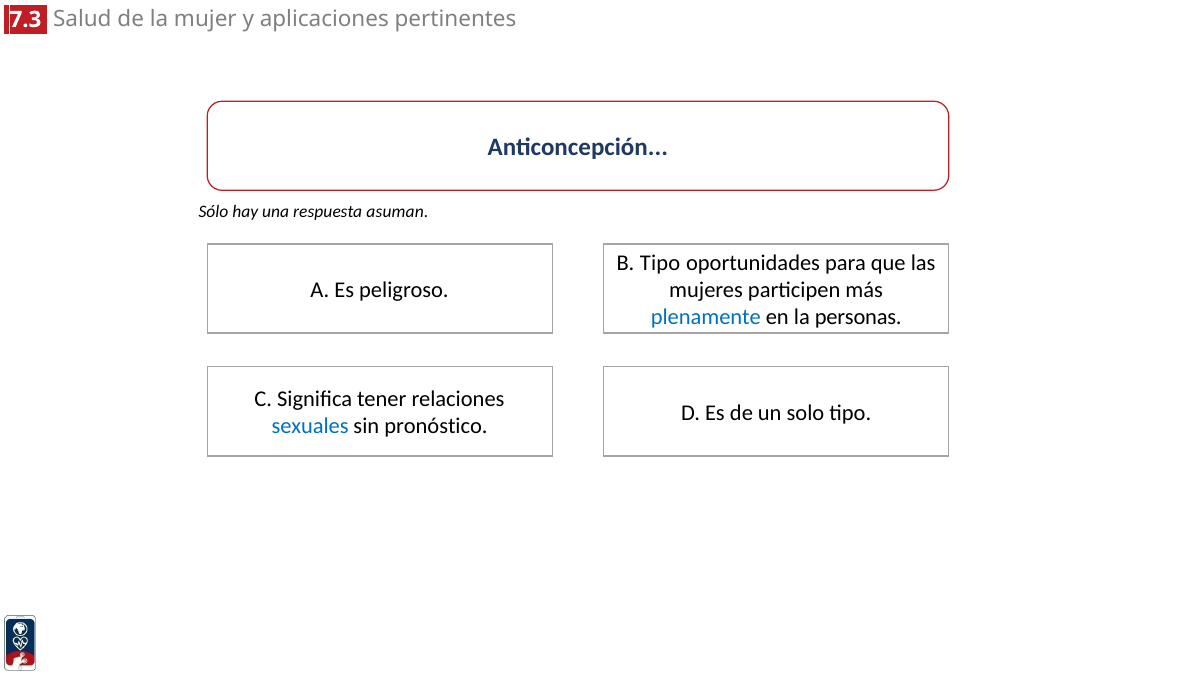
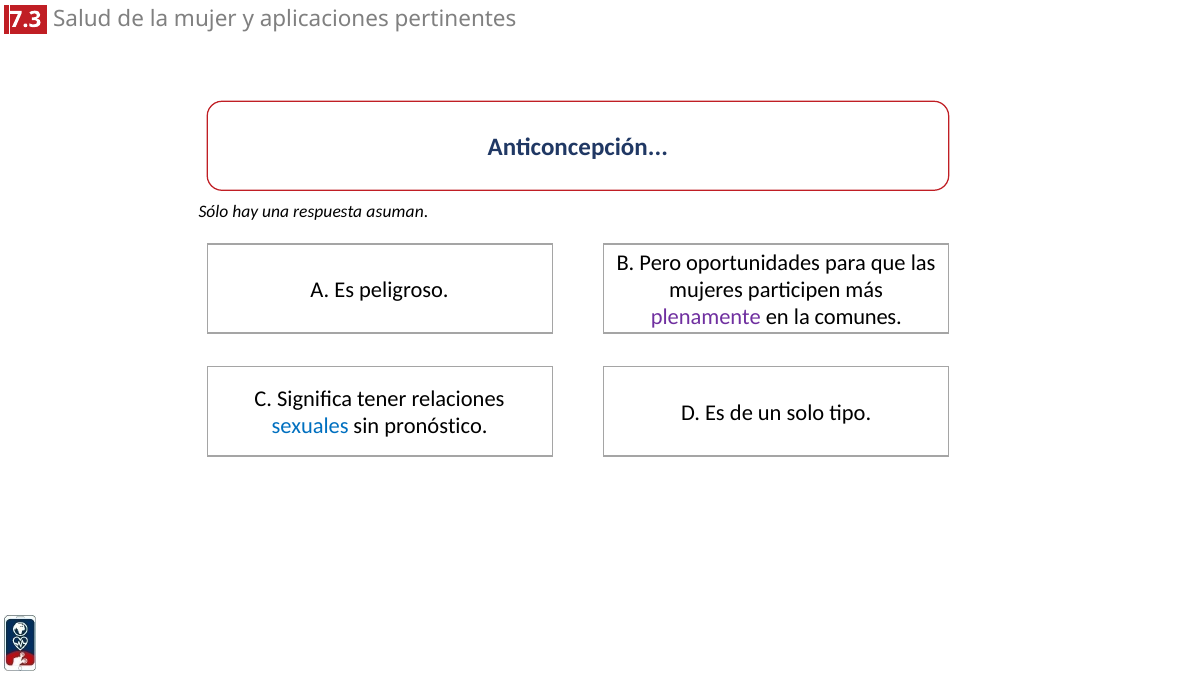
B Tipo: Tipo -> Pero (660, 263)
plenamente colour: blue -> purple (706, 317)
personas: personas -> comunes (858, 317)
